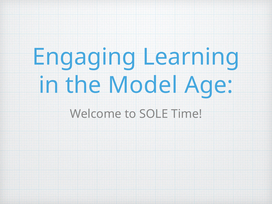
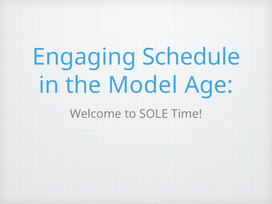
Learning: Learning -> Schedule (191, 57)
